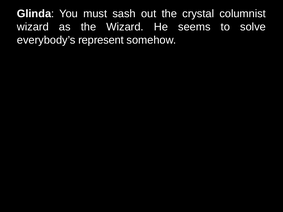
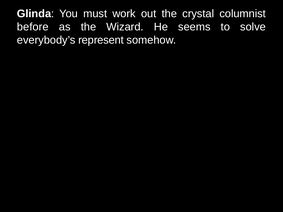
sash: sash -> work (124, 14)
wizard: wizard -> before (33, 27)
